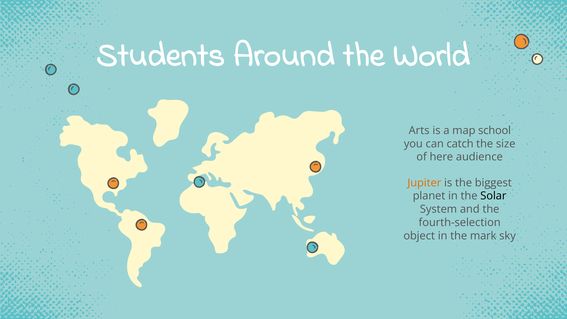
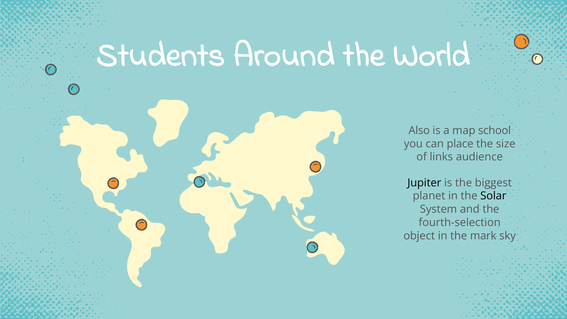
Arts: Arts -> Also (419, 130)
catch: catch -> place (460, 144)
here: here -> links (441, 157)
Jupiter colour: orange -> black (424, 183)
